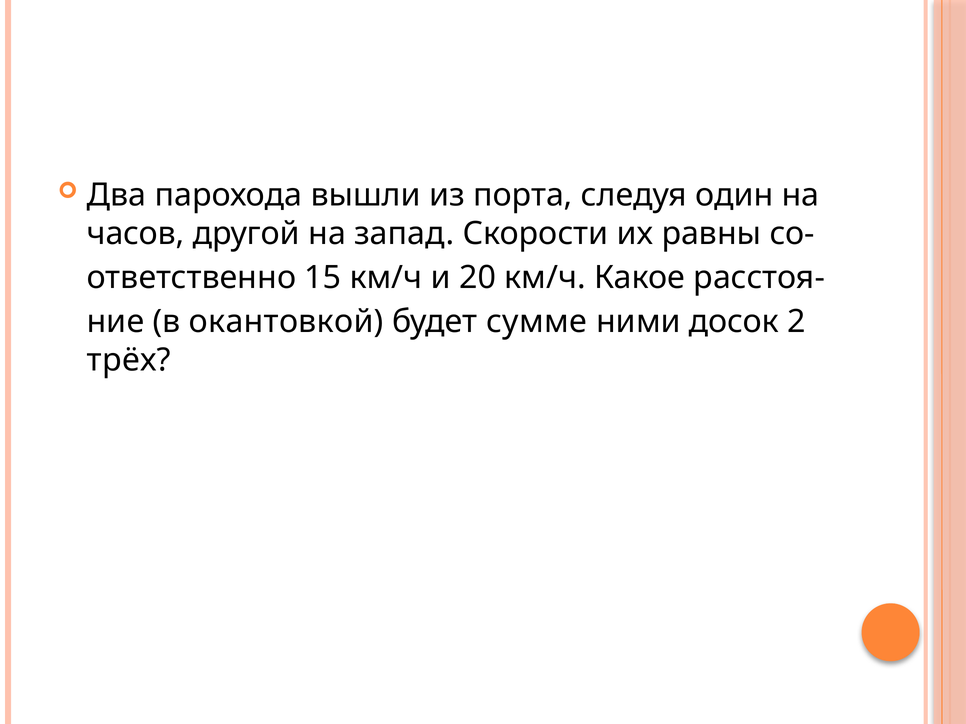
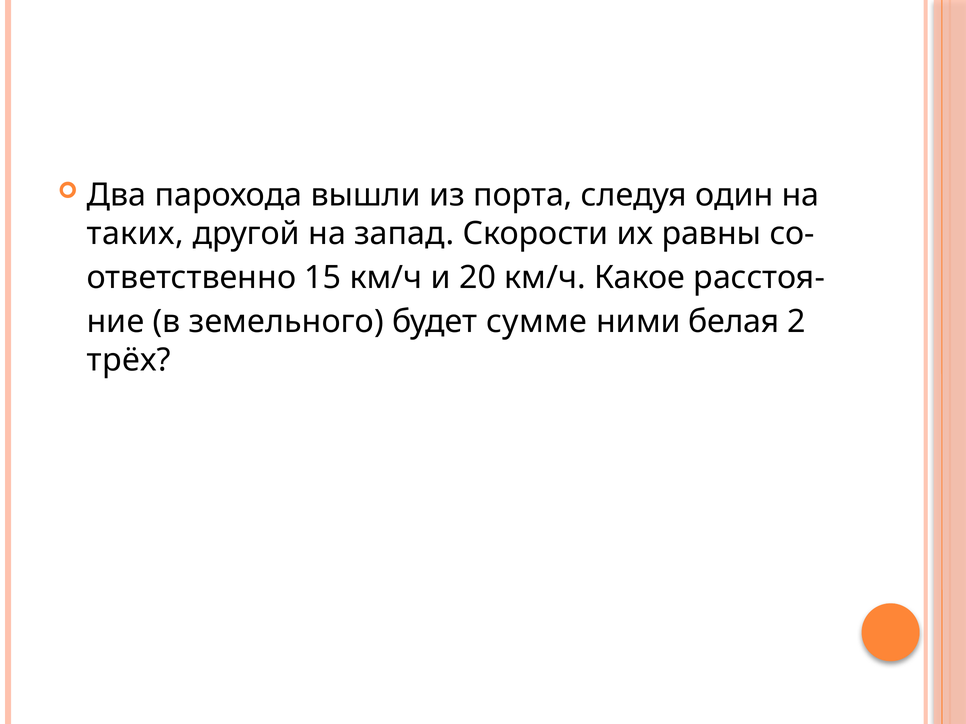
часов: часов -> таких (135, 234)
окантовкой: окантовкой -> земельного (286, 322)
досок: досок -> белая (734, 322)
